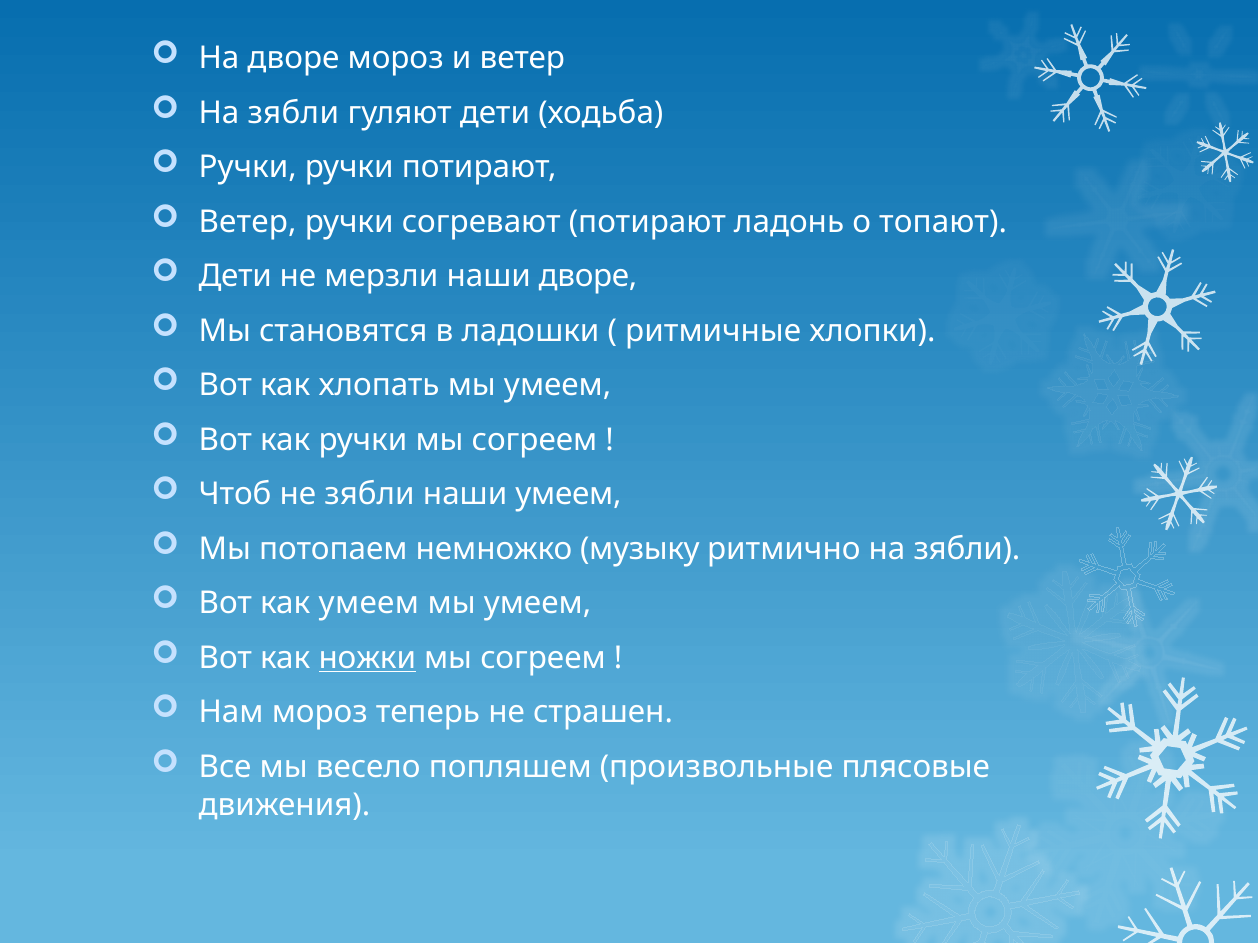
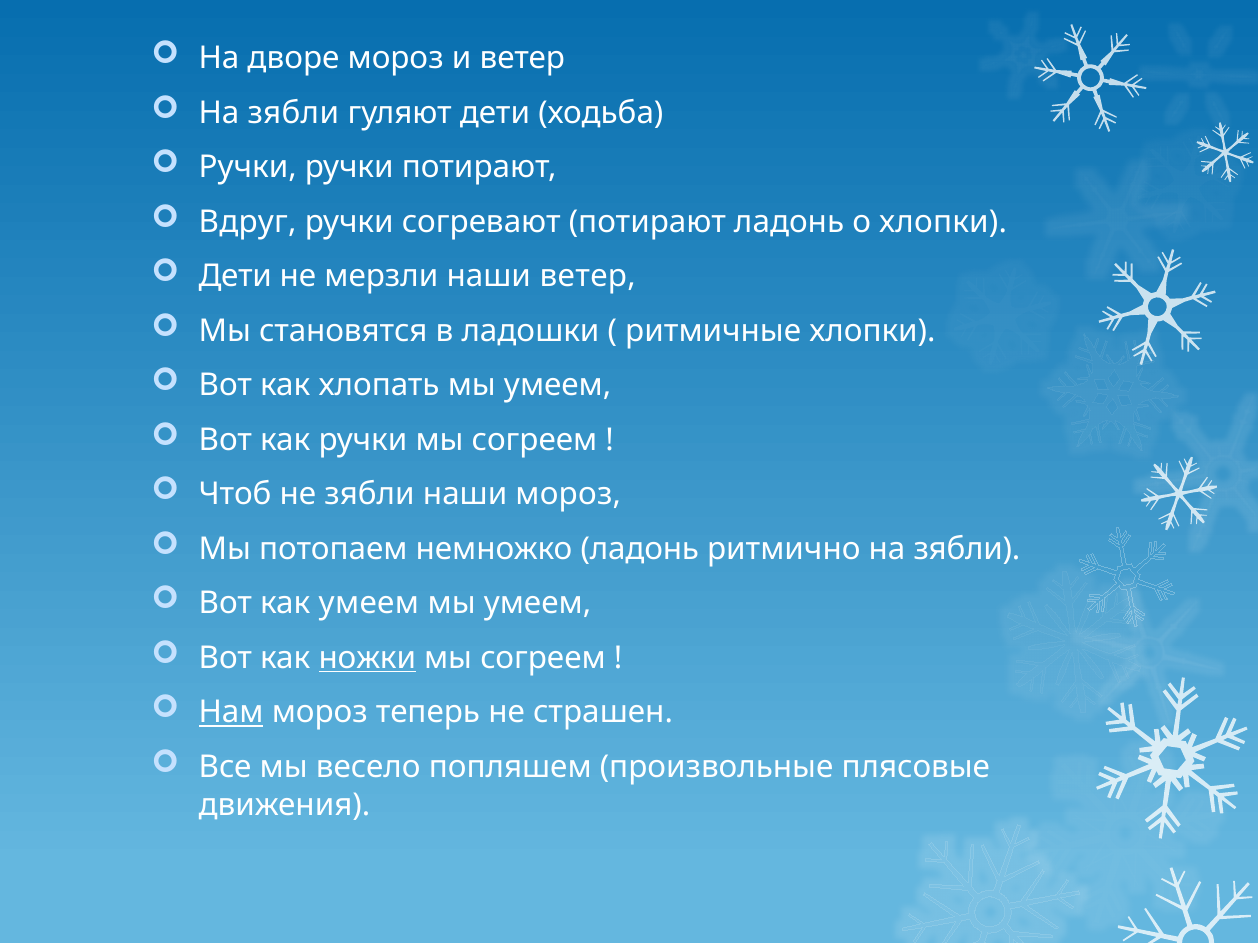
Ветер: Ветер -> Вдруг (248, 222)
о топают: топают -> хлопки (943, 222)
наши дворе: дворе -> ветер (588, 277)
наши умеем: умеем -> мороз (568, 495)
немножко музыку: музыку -> ладонь (640, 549)
Нам underline: none -> present (231, 713)
